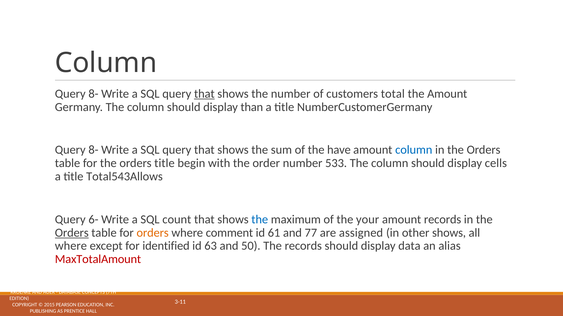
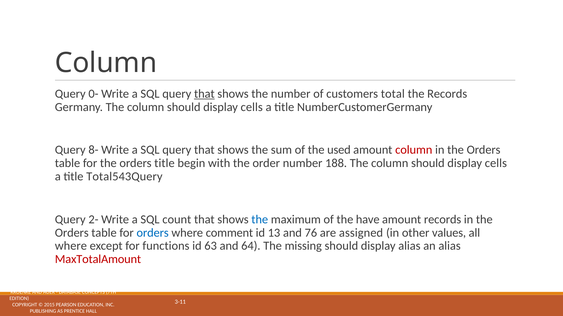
8-: 8- -> 0- (93, 94)
the Amount: Amount -> Records (447, 94)
than: than -> cells (252, 107)
have: have -> used (339, 150)
column colour: blue -> red (414, 150)
533: 533 -> 188 (336, 164)
Total543Allows: Total543Allows -> Total543Query (124, 177)
6-: 6- -> 2- (93, 220)
your: your -> have (368, 220)
Orders underline: present -> none (72, 233)
orders colour: orange -> blue (153, 233)
61: 61 -> 13 (274, 233)
77: 77 -> 76 (311, 233)
other shows: shows -> values (449, 233)
identified: identified -> functions (166, 246)
50: 50 -> 64 (251, 246)
The records: records -> missing (303, 246)
display data: data -> alias (409, 246)
